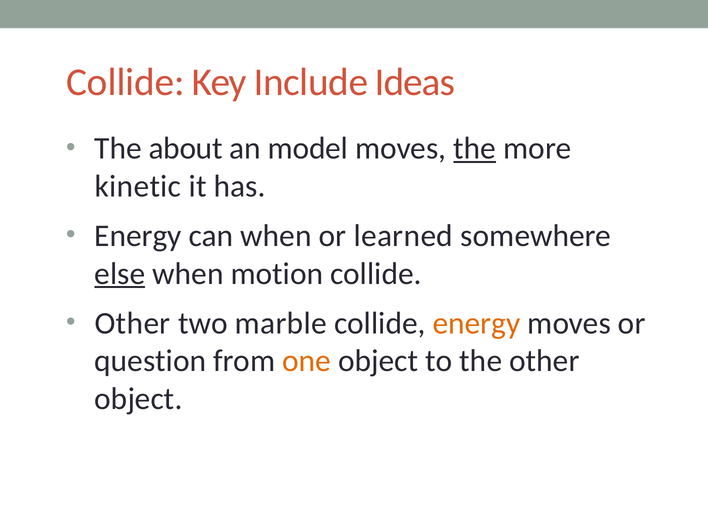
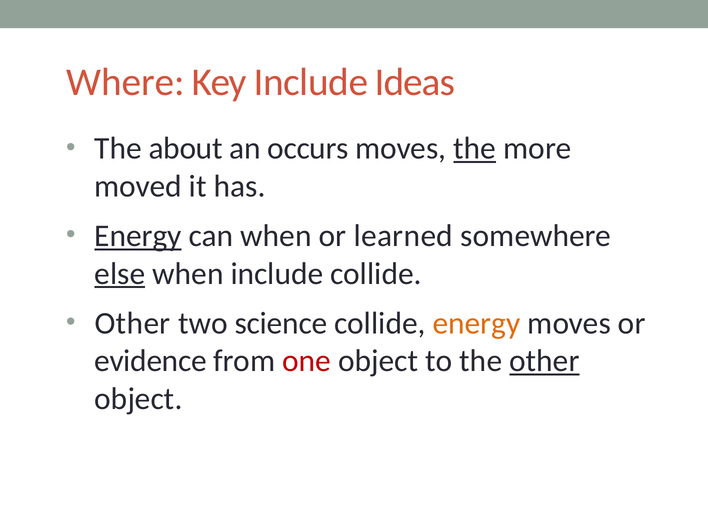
Collide: Collide -> Where (125, 82)
model: model -> occurs (308, 149)
kinetic: kinetic -> moved (138, 186)
Energy underline: none -> present (138, 236)
when motion: motion -> include (277, 274)
marble: marble -> science (281, 323)
question: question -> evidence (150, 361)
one colour: orange -> red (307, 361)
other underline: none -> present (544, 361)
